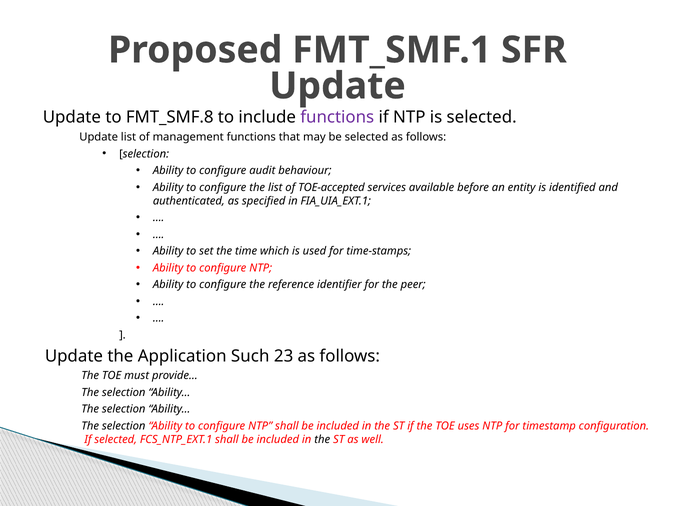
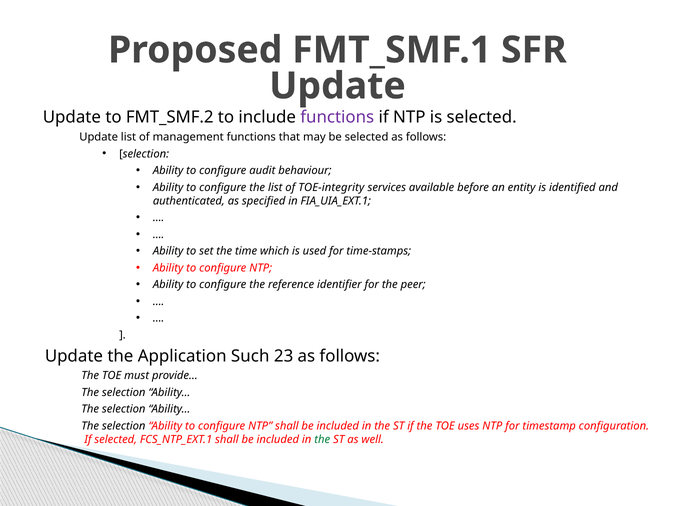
FMT_SMF.8: FMT_SMF.8 -> FMT_SMF.2 (170, 117)
TOE-accepted: TOE-accepted -> TOE-integrity (331, 187)
the colour: black -> green (322, 440)
